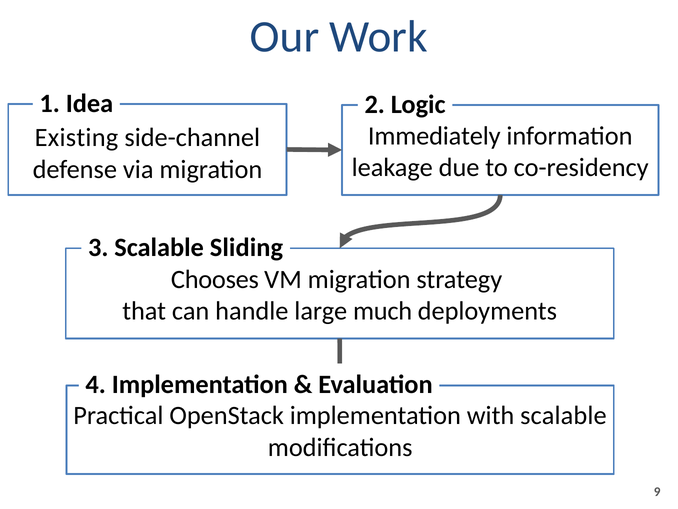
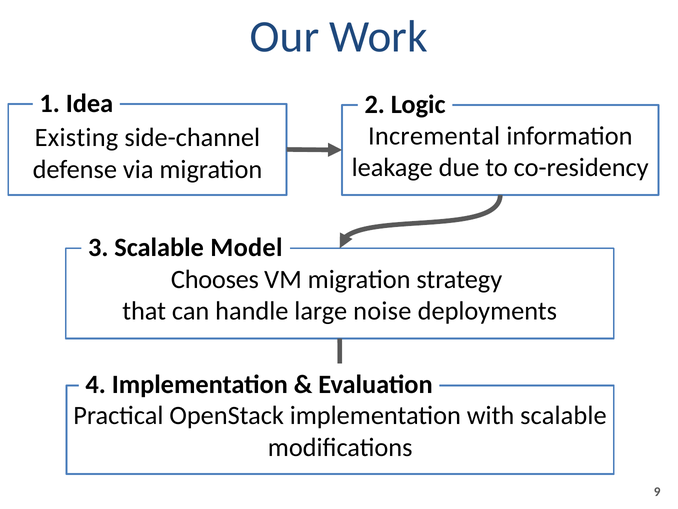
Immediately: Immediately -> Incremental (434, 136)
Sliding: Sliding -> Model (246, 247)
much: much -> noise (382, 311)
